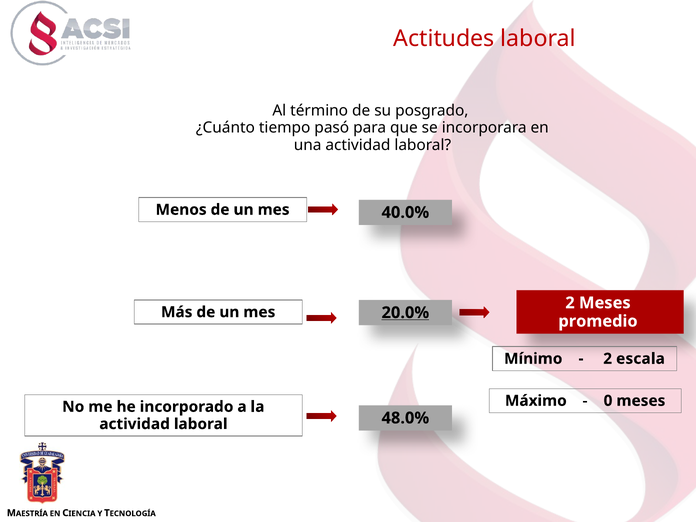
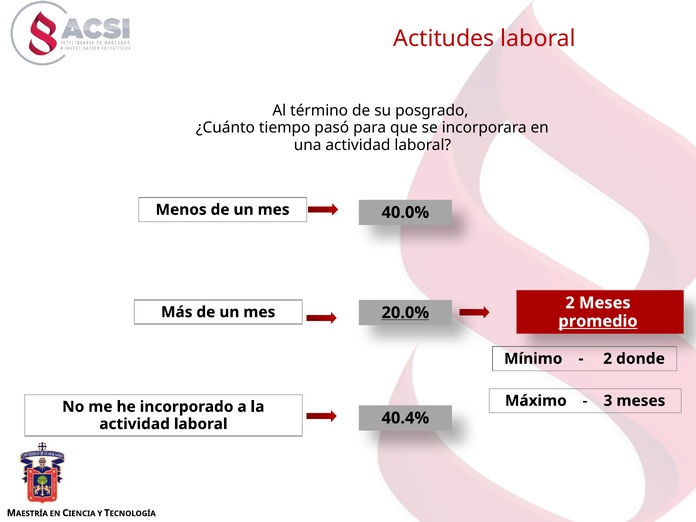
promedio underline: none -> present (598, 321)
escala: escala -> donde (640, 359)
0: 0 -> 3 (608, 401)
48.0%: 48.0% -> 40.4% (405, 418)
